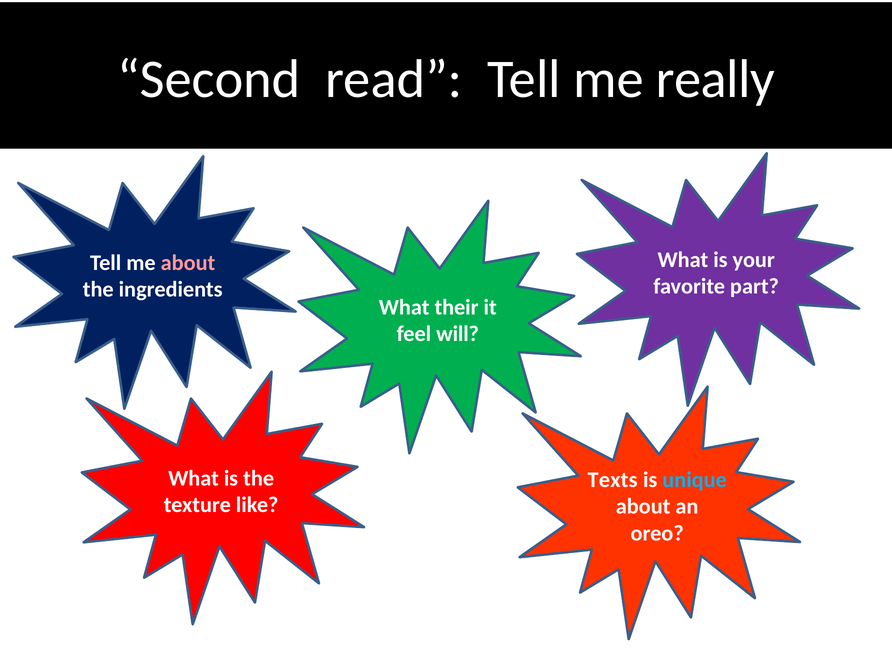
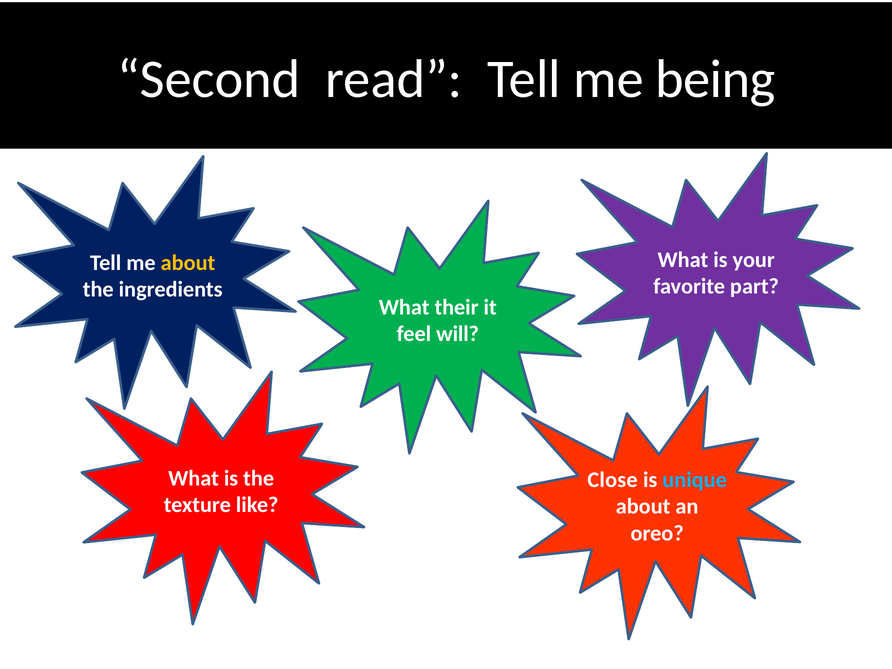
really: really -> being (715, 79)
about colour: pink -> yellow (188, 263)
Texts: Texts -> Close (613, 480)
